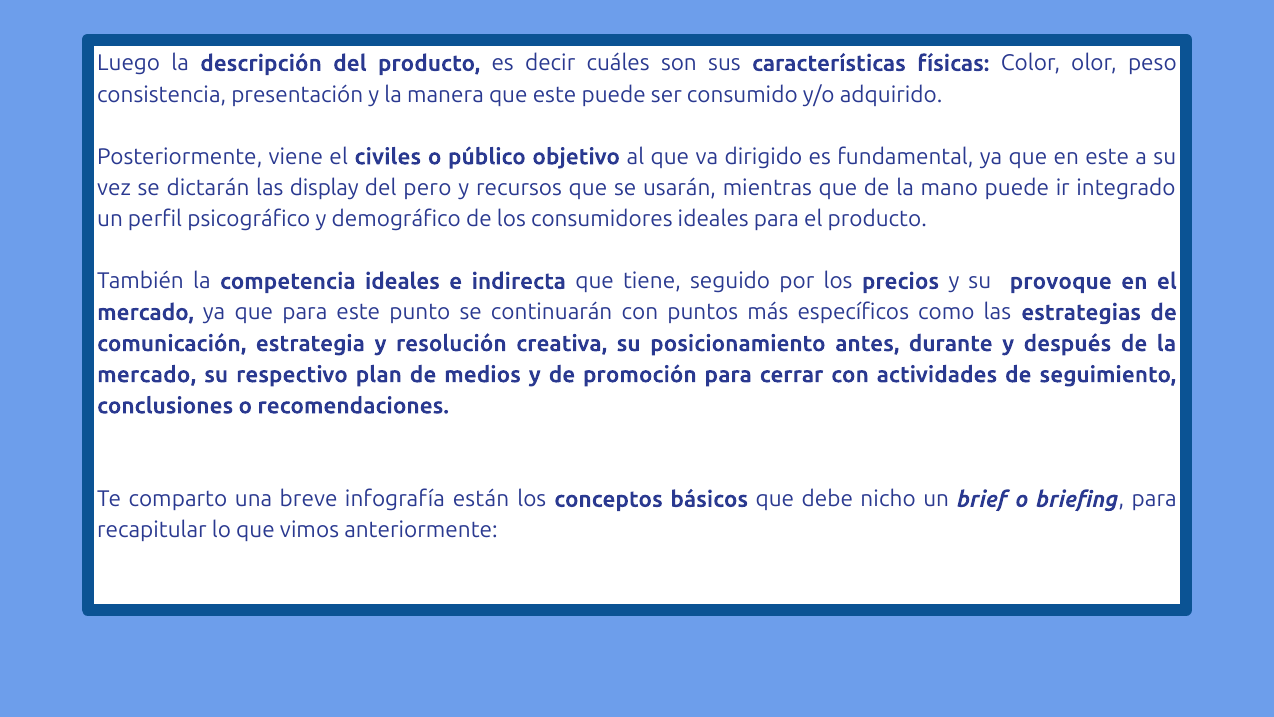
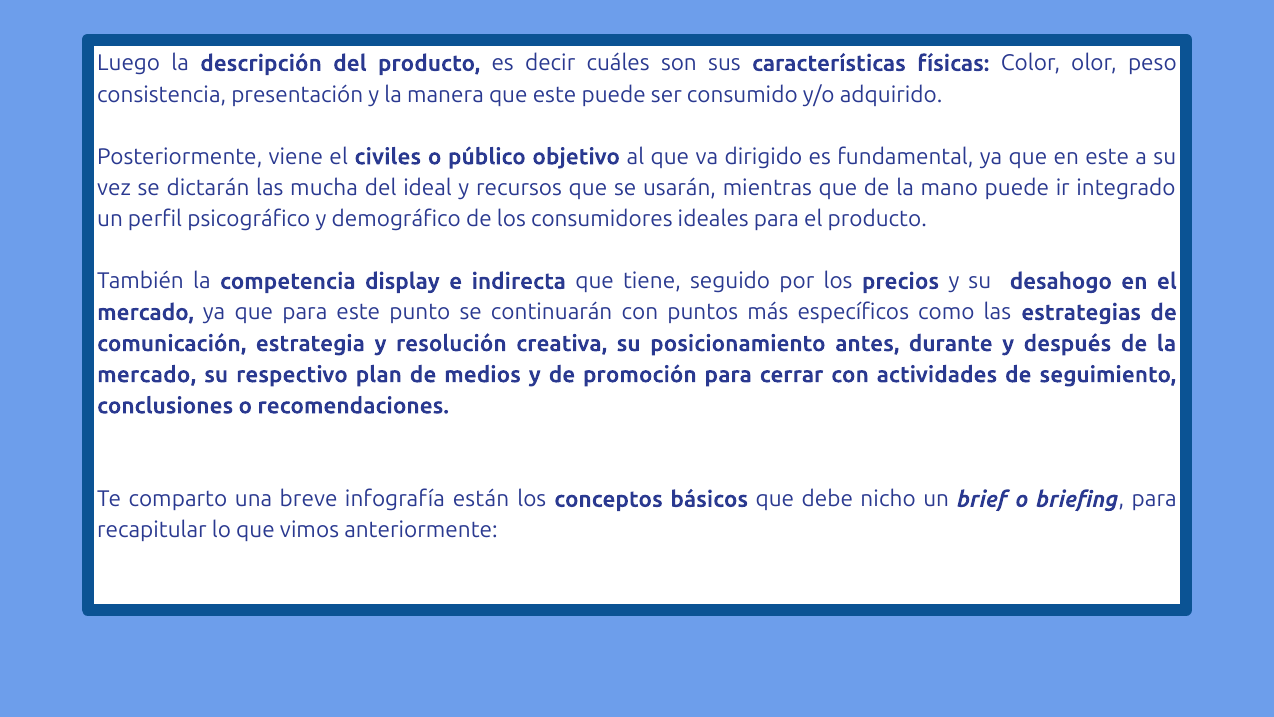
display: display -> mucha (324, 188)
pero: pero -> ideal (428, 188)
competencia ideales: ideales -> display (402, 281)
provoque: provoque -> desahogo (1061, 281)
